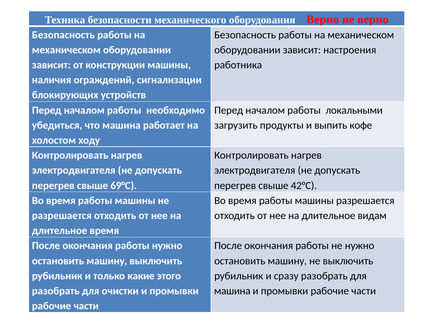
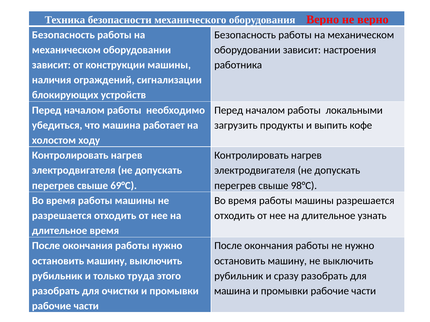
42°С: 42°С -> 98°С (304, 186)
видам: видам -> узнать (372, 216)
какие: какие -> труда (141, 276)
